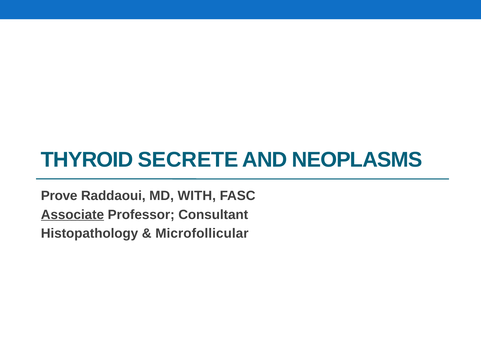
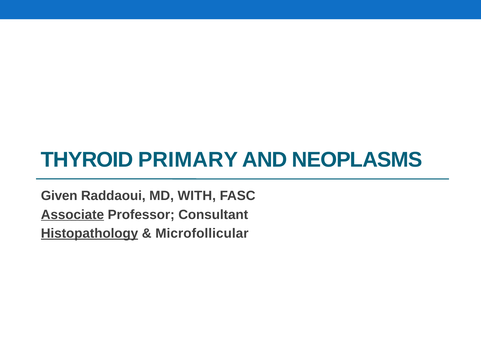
SECRETE: SECRETE -> PRIMARY (188, 160)
Prove: Prove -> Given (59, 196)
Histopathology underline: none -> present (90, 233)
